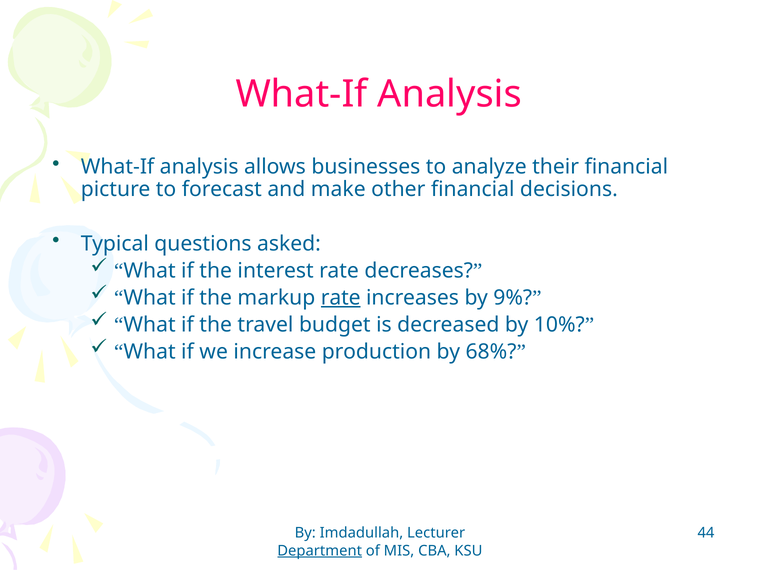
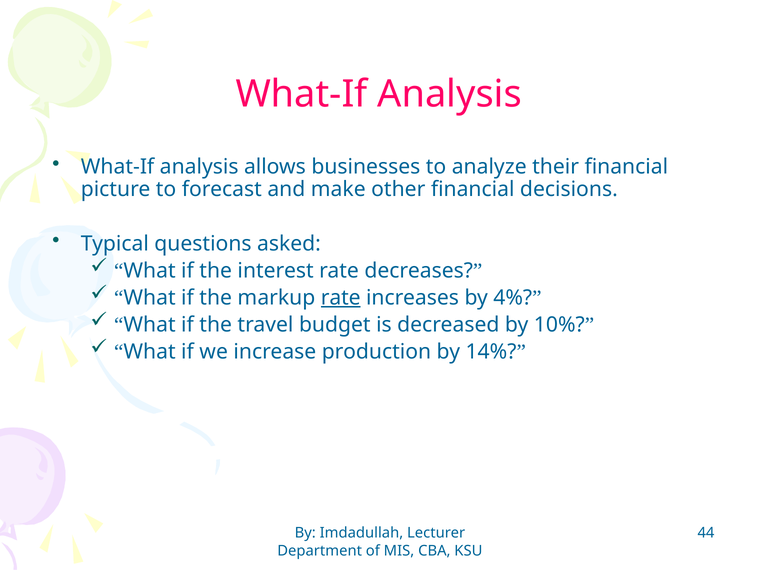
9%: 9% -> 4% (513, 298)
68%: 68% -> 14% (491, 352)
Department underline: present -> none (320, 551)
